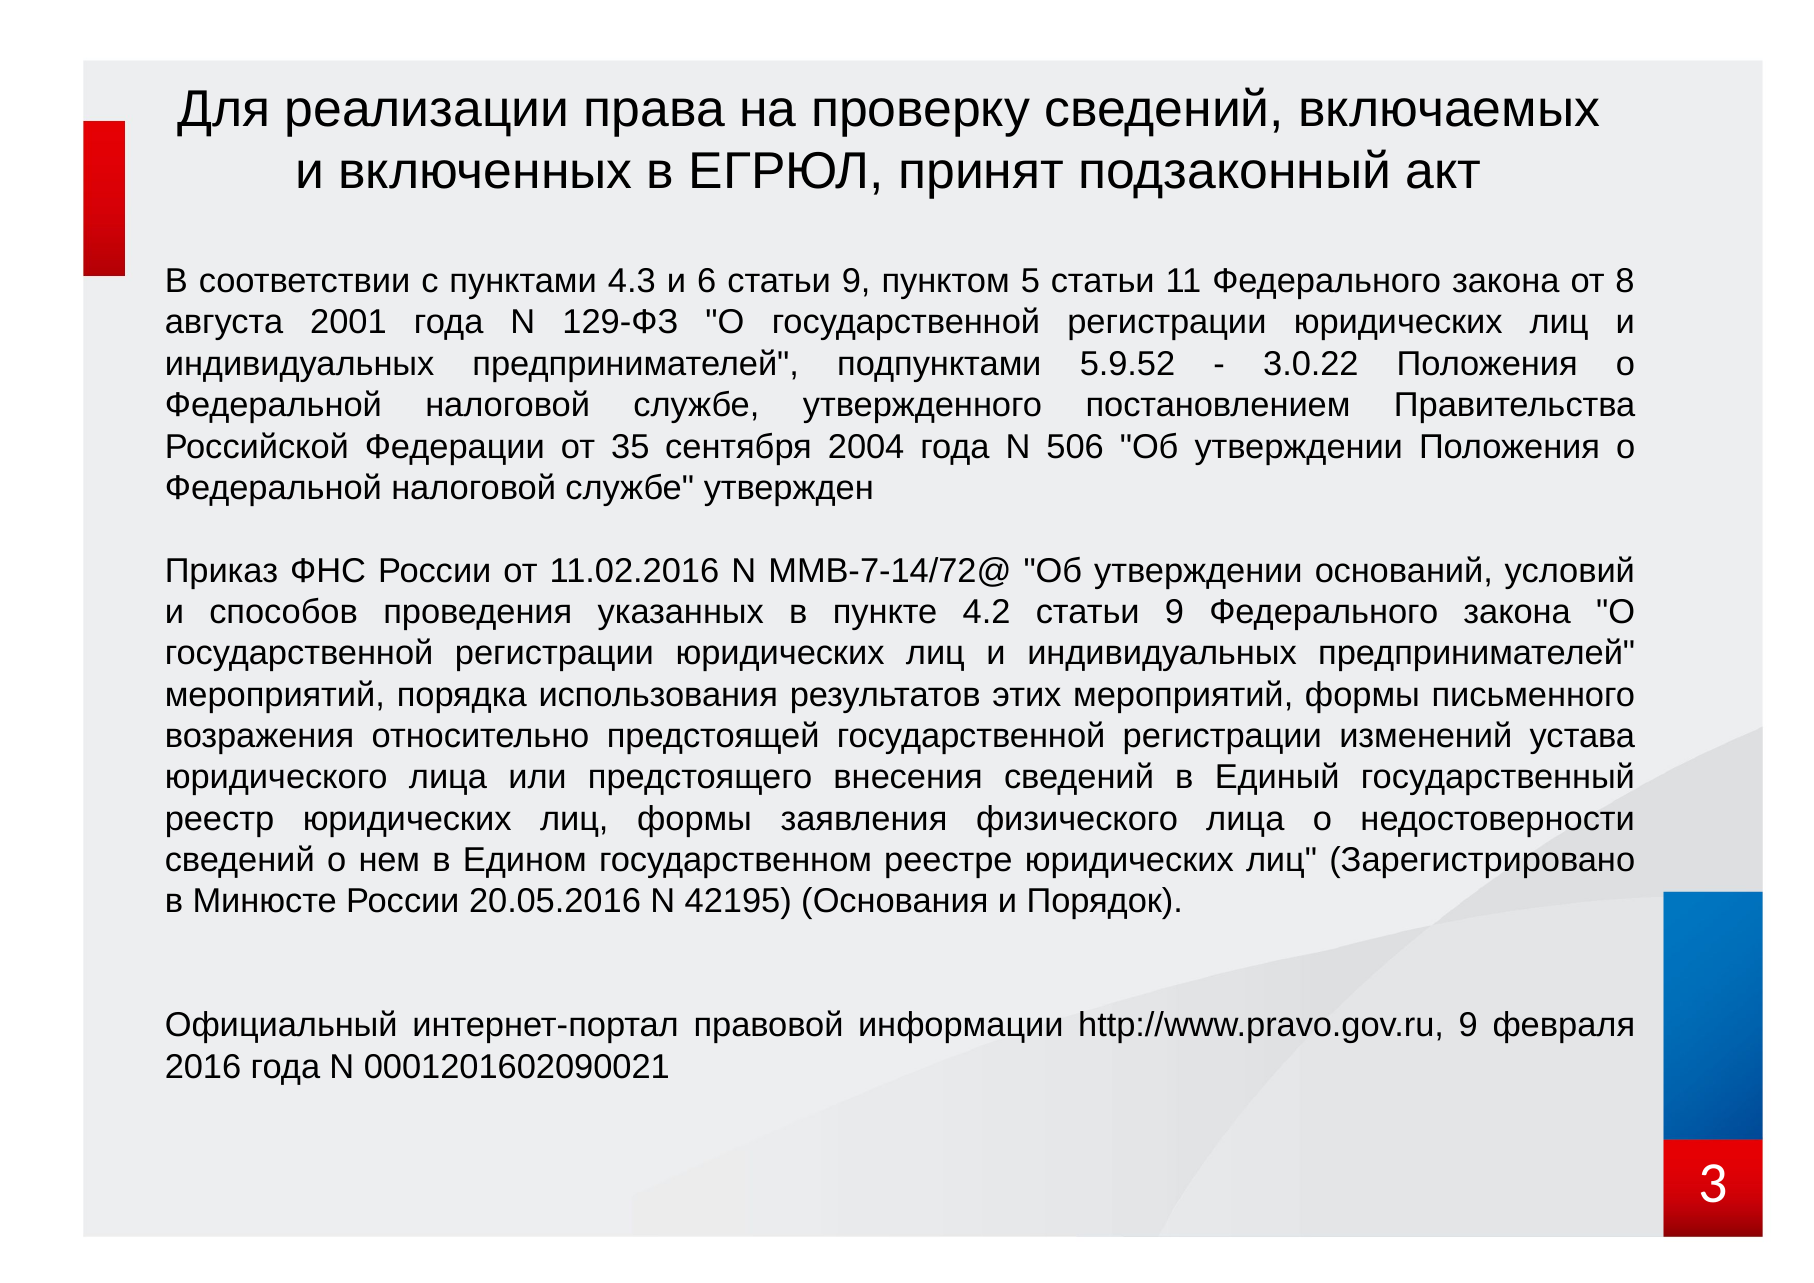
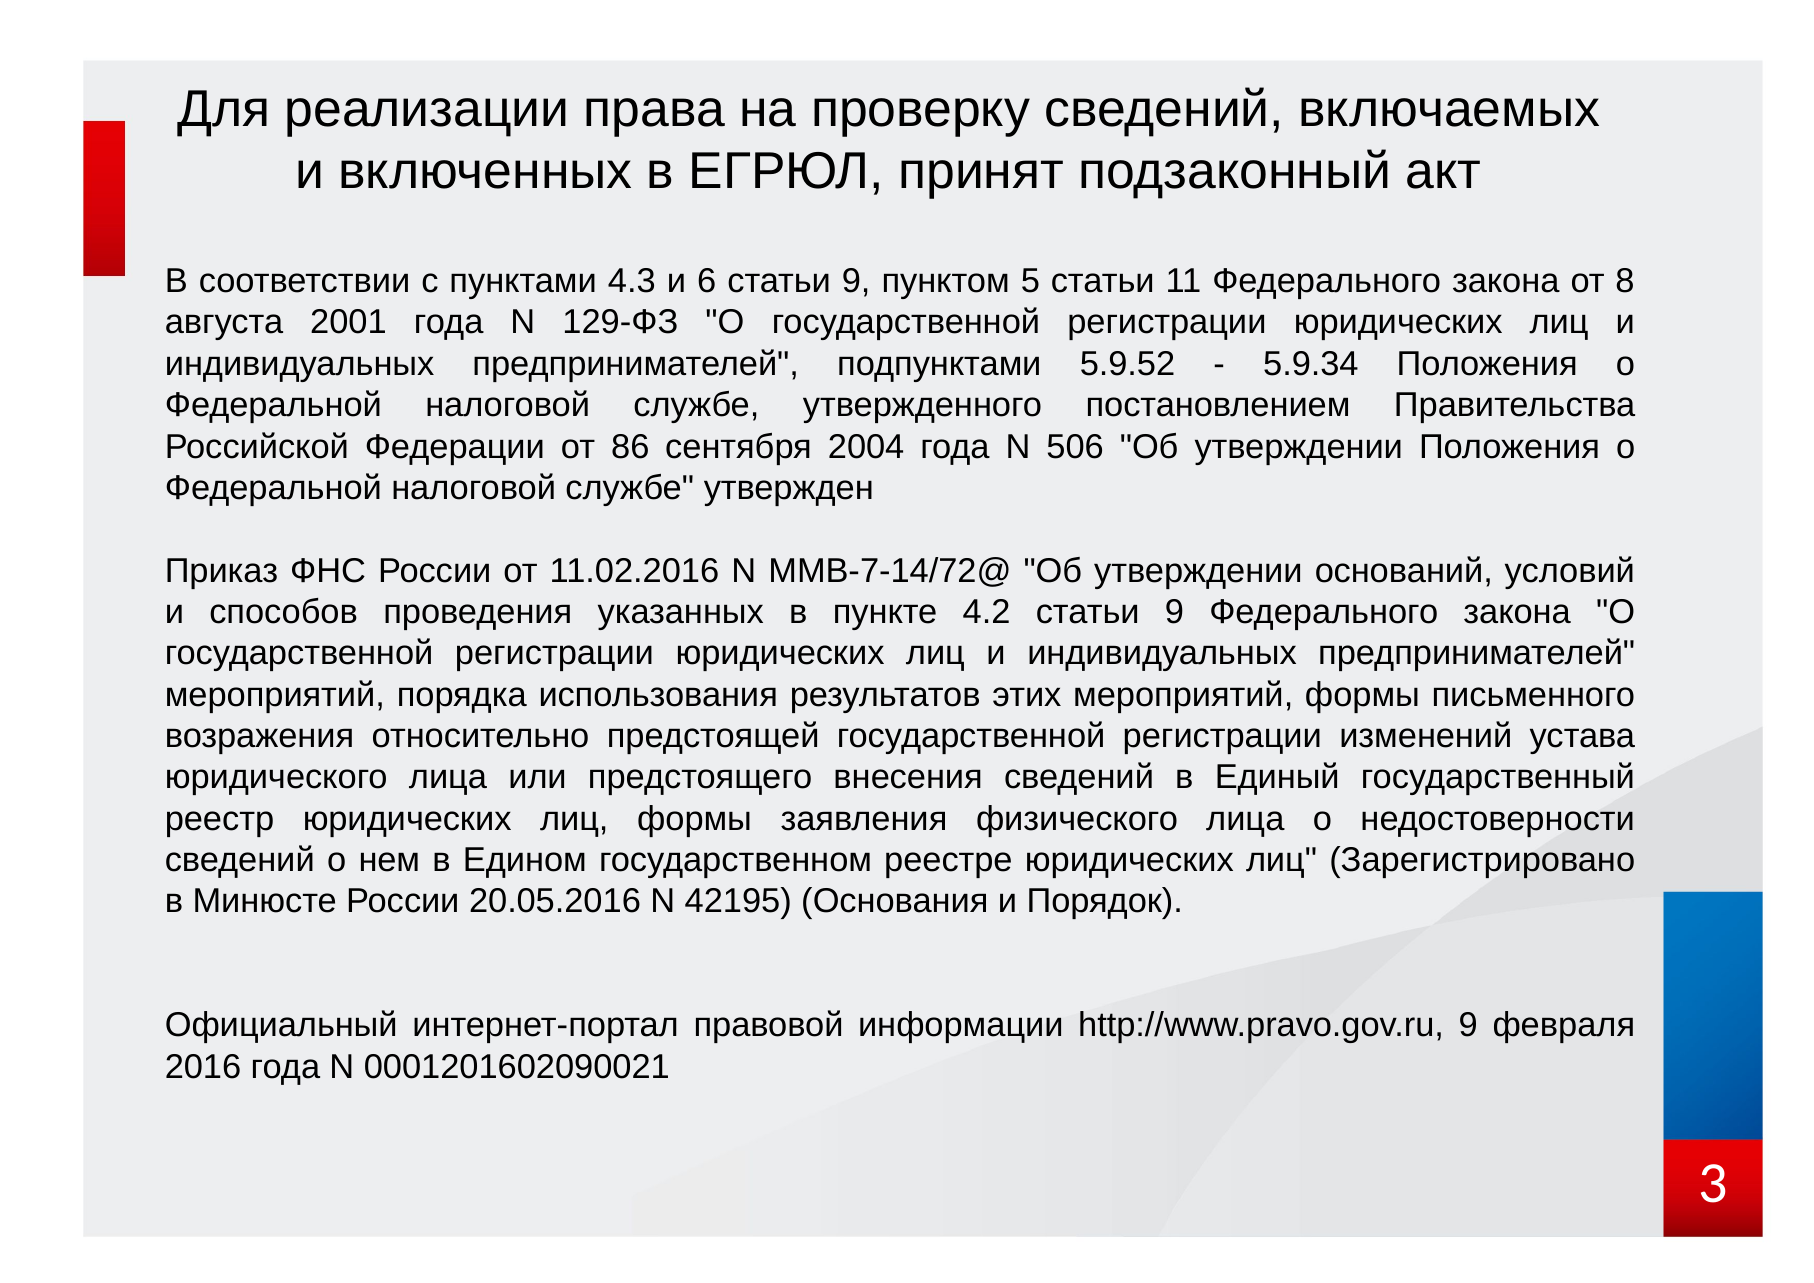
3.0.22: 3.0.22 -> 5.9.34 (1311, 364)
35: 35 -> 86 (630, 447)
